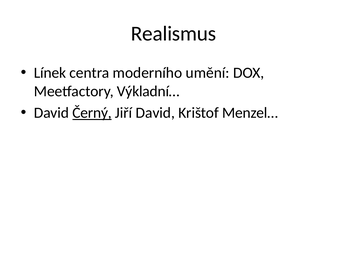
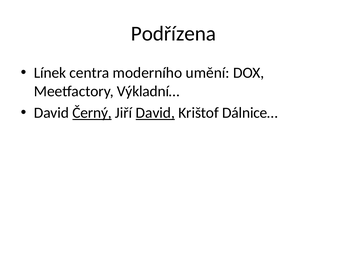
Realismus: Realismus -> Podřízena (173, 34)
David underline: none -> present (155, 113)
Menzel…: Menzel… -> Dálnice… (250, 113)
